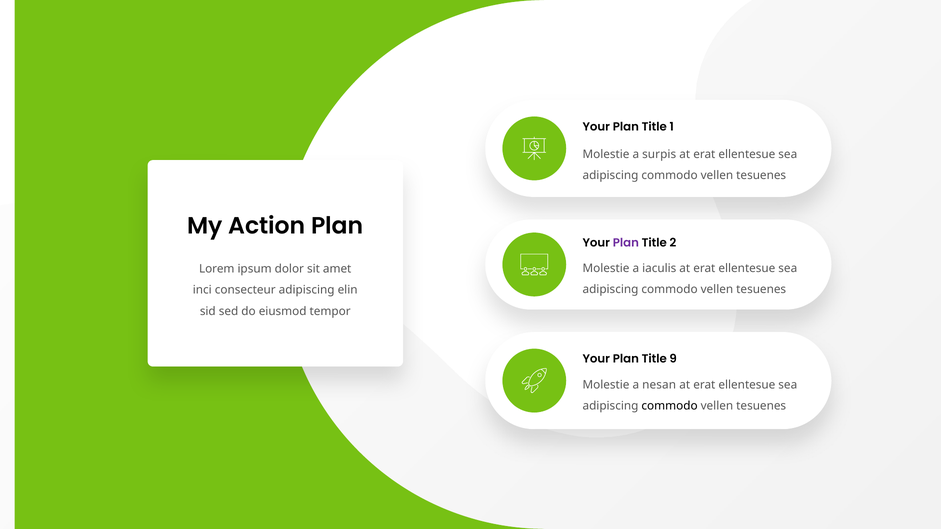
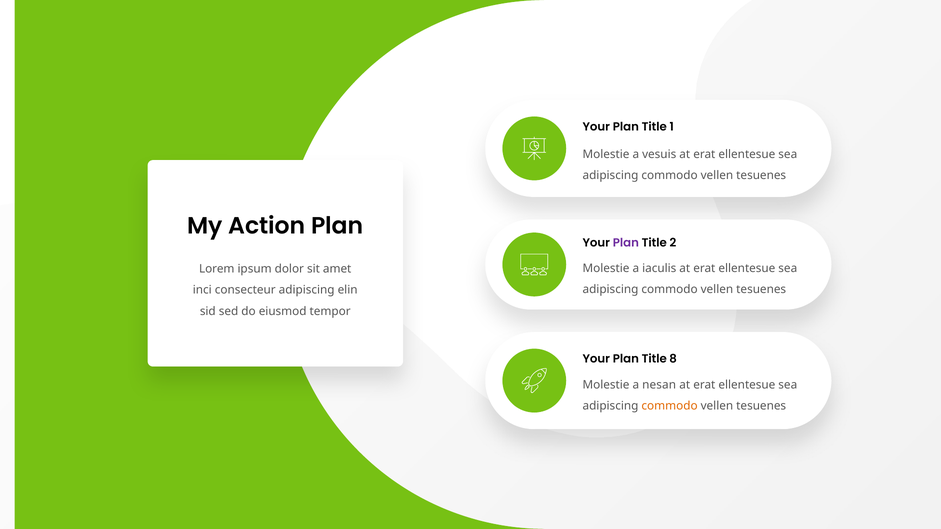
surpis: surpis -> vesuis (659, 154)
9: 9 -> 8 (673, 359)
commodo colour: black -> orange (670, 406)
